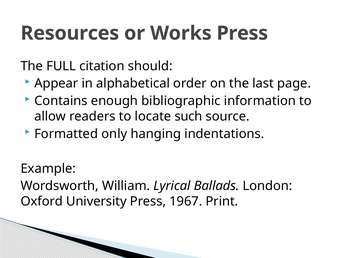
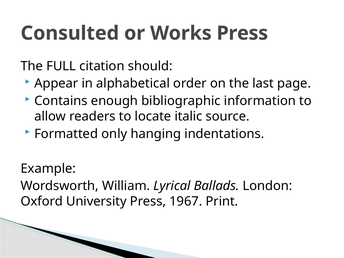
Resources: Resources -> Consulted (70, 33)
such: such -> italic (188, 116)
